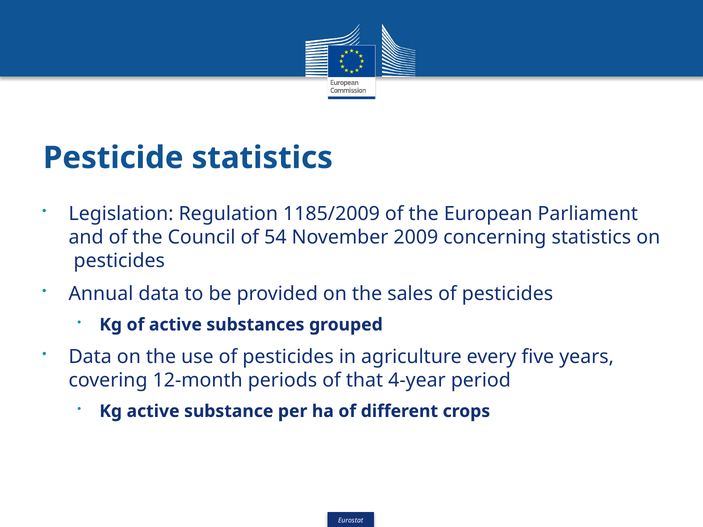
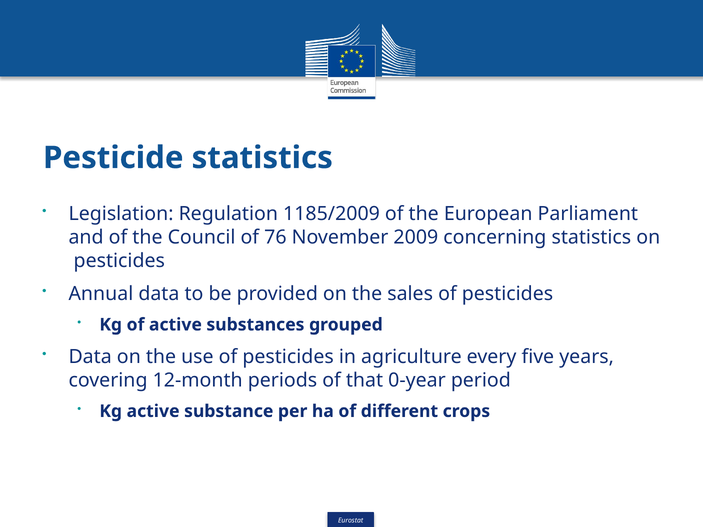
54: 54 -> 76 (275, 237)
4-year: 4-year -> 0-year (417, 380)
